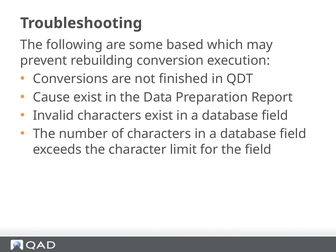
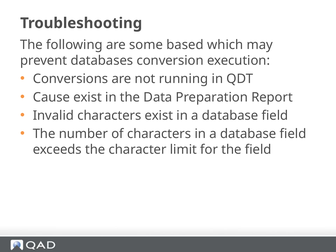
rebuilding: rebuilding -> databases (102, 61)
finished: finished -> running (183, 79)
